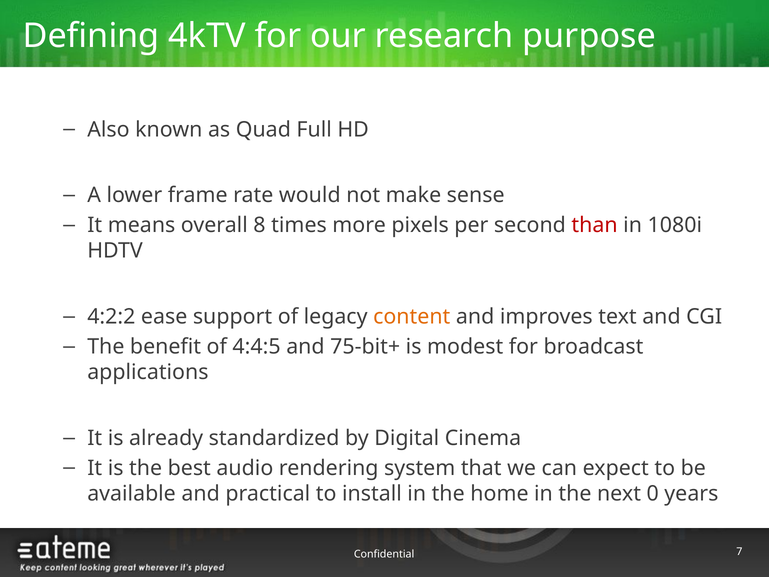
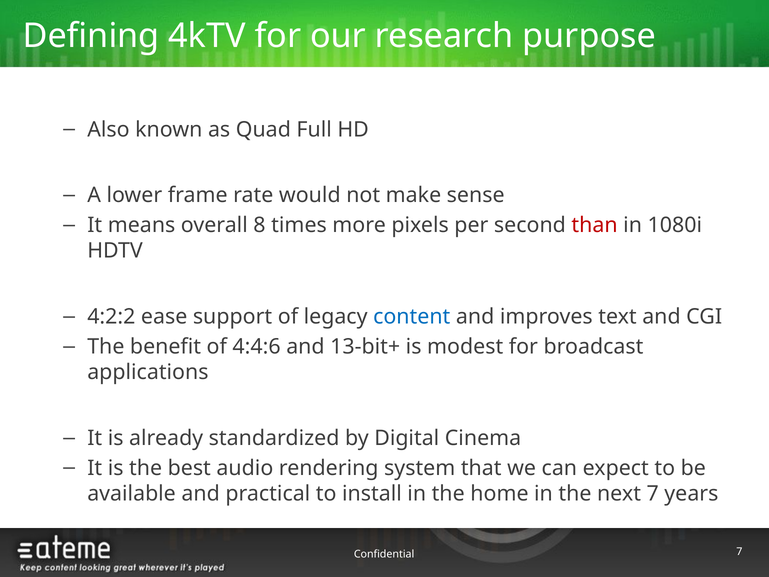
content colour: orange -> blue (412, 317)
4:4:5: 4:4:5 -> 4:4:6 (257, 347)
75-bit+: 75-bit+ -> 13-bit+ (365, 347)
next 0: 0 -> 7 (653, 494)
